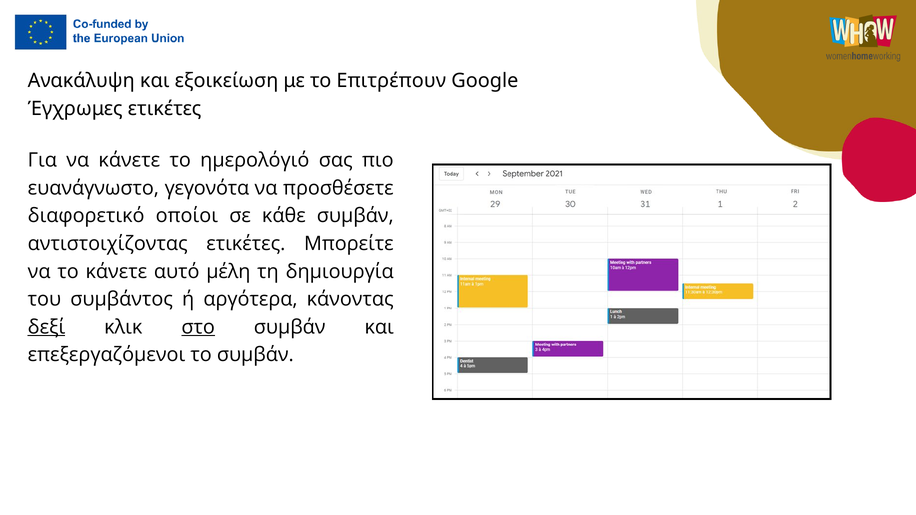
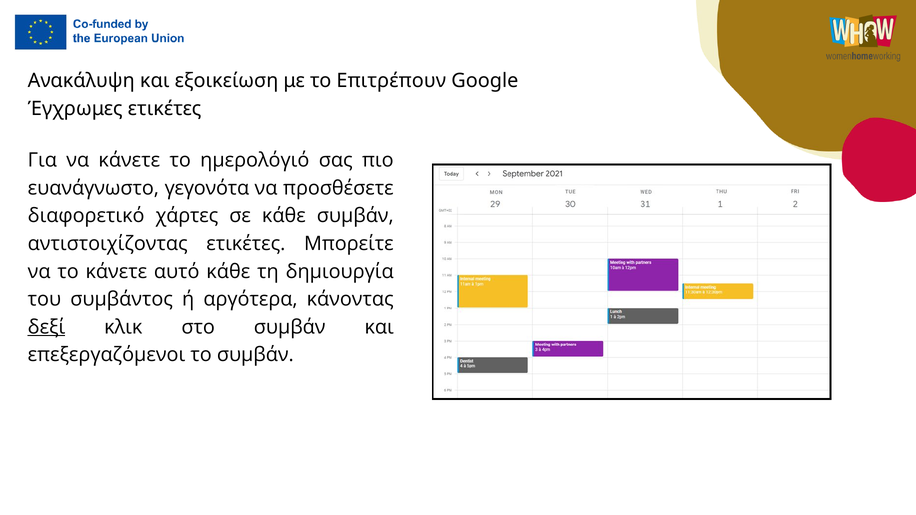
οποίοι: οποίοι -> χάρτες (187, 216)
αυτό μέλη: μέλη -> κάθε (228, 272)
στο underline: present -> none (198, 327)
